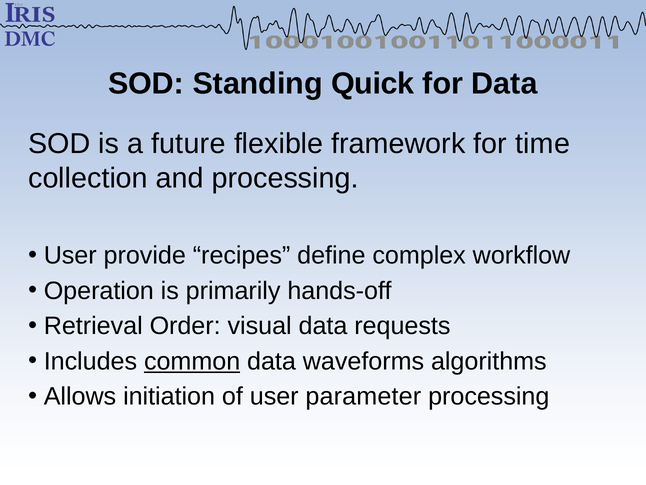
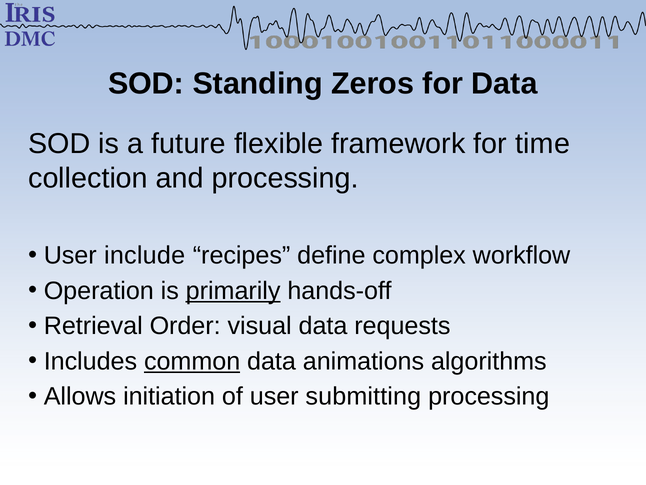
Quick: Quick -> Zeros (373, 84)
provide: provide -> include (145, 255)
primarily underline: none -> present (233, 291)
waveforms: waveforms -> animations (363, 361)
parameter: parameter -> submitting (363, 396)
